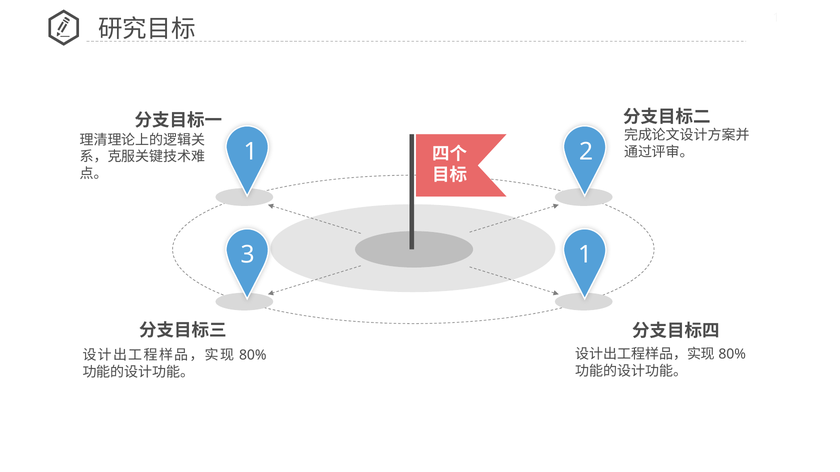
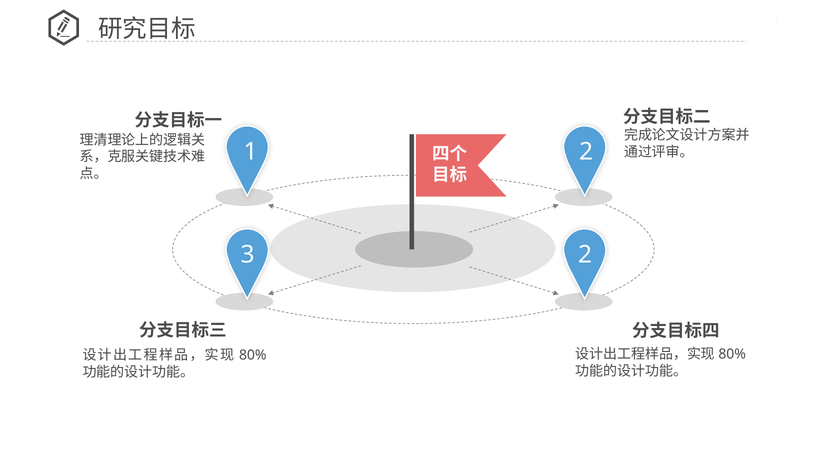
3 1: 1 -> 2 (585, 255)
